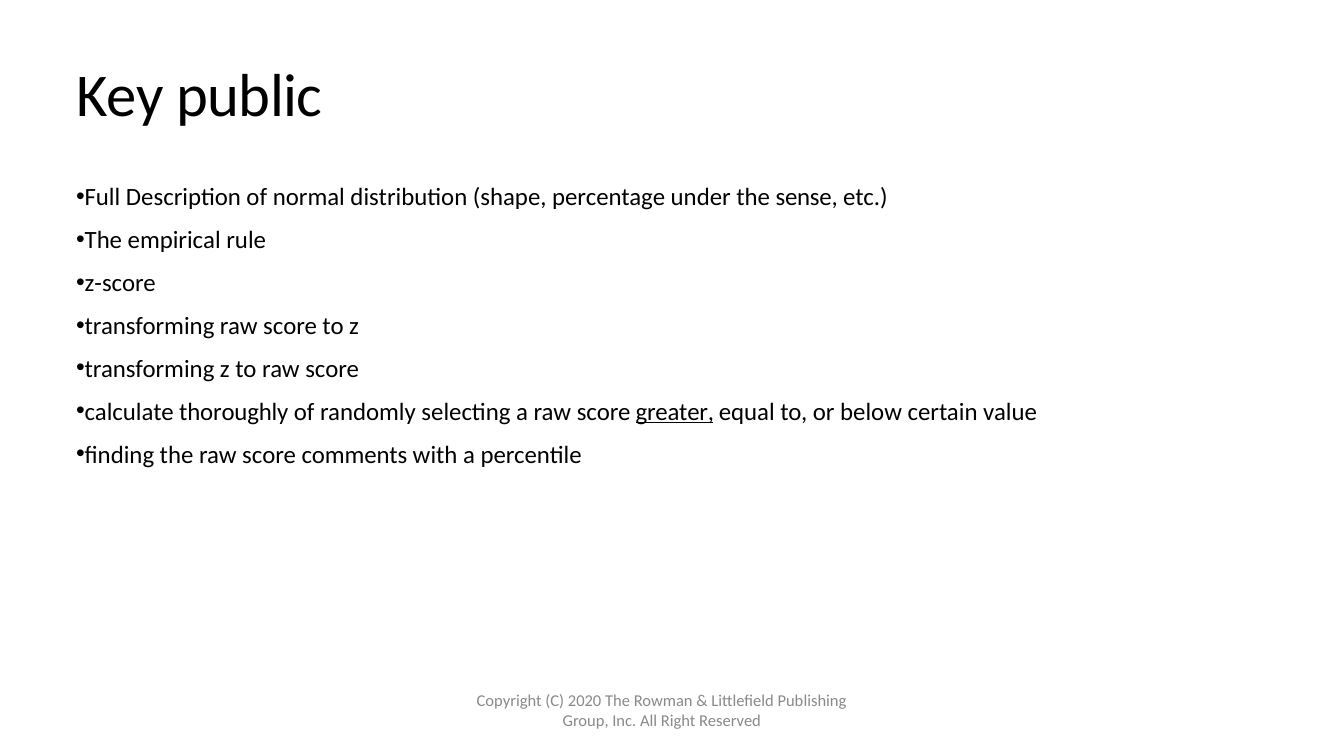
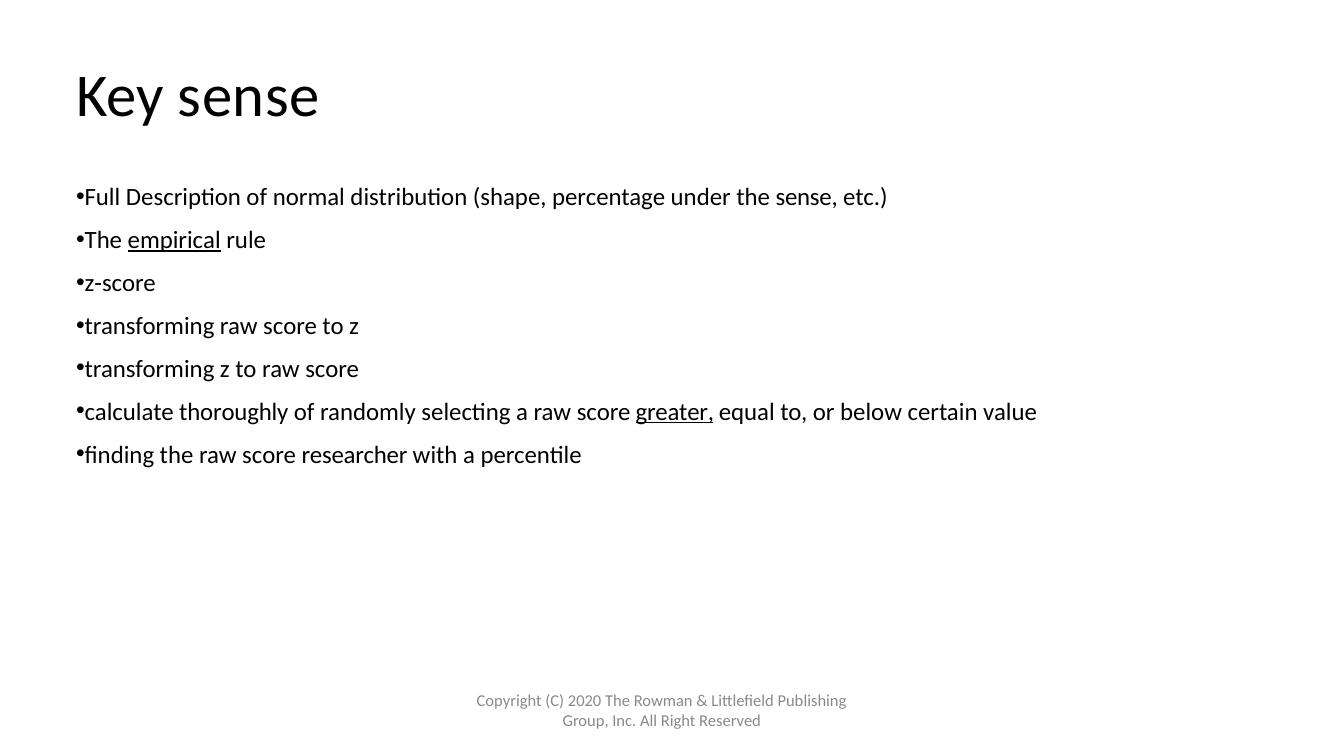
Key public: public -> sense (249, 96)
empirical underline: none -> present (174, 240)
comments: comments -> researcher (355, 455)
